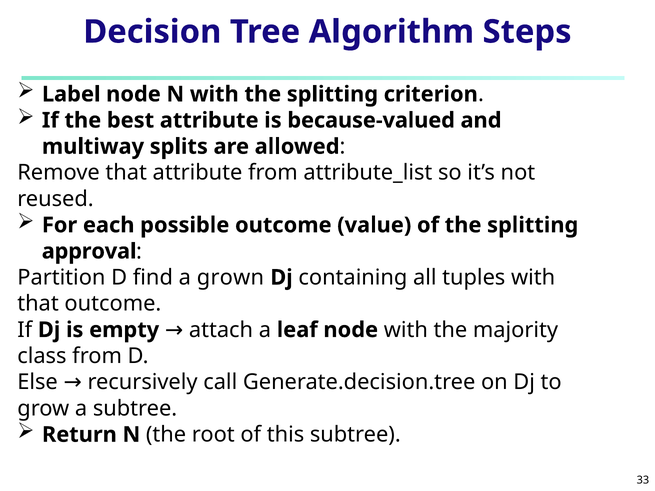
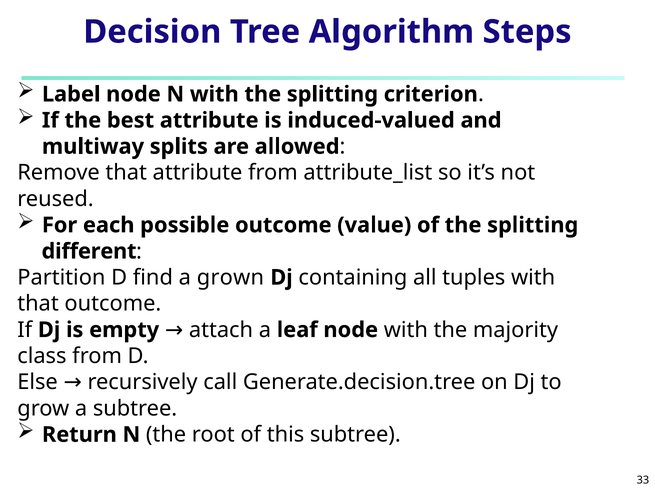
because-valued: because-valued -> induced-valued (371, 120)
approval: approval -> different (89, 251)
